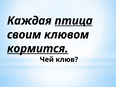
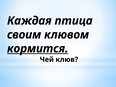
птица underline: present -> none (74, 21)
